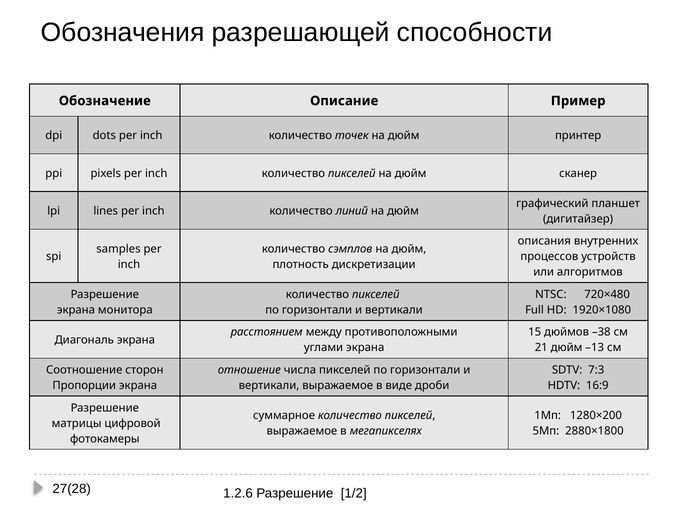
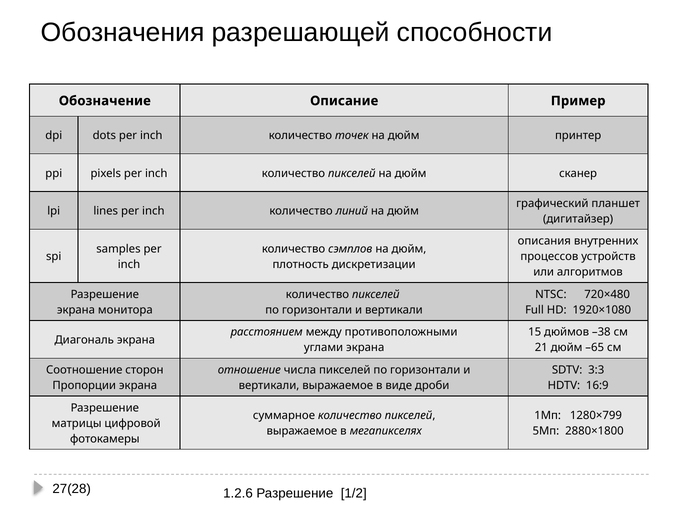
–13: –13 -> –65 (595, 348)
7:3: 7:3 -> 3:3 (596, 370)
1280×200: 1280×200 -> 1280×799 (596, 416)
